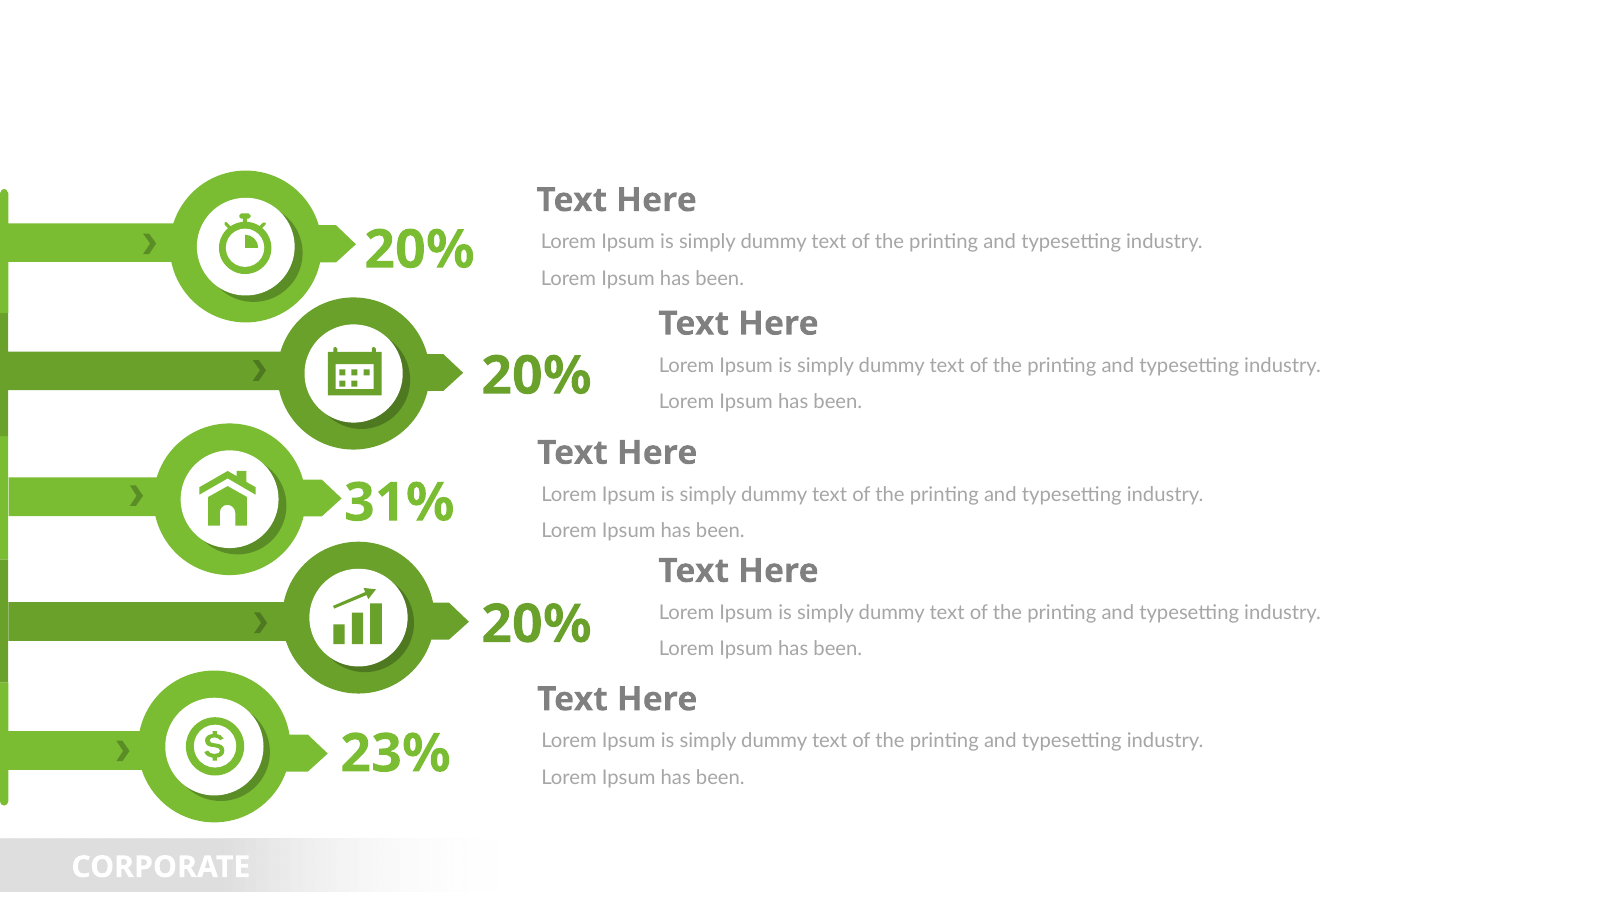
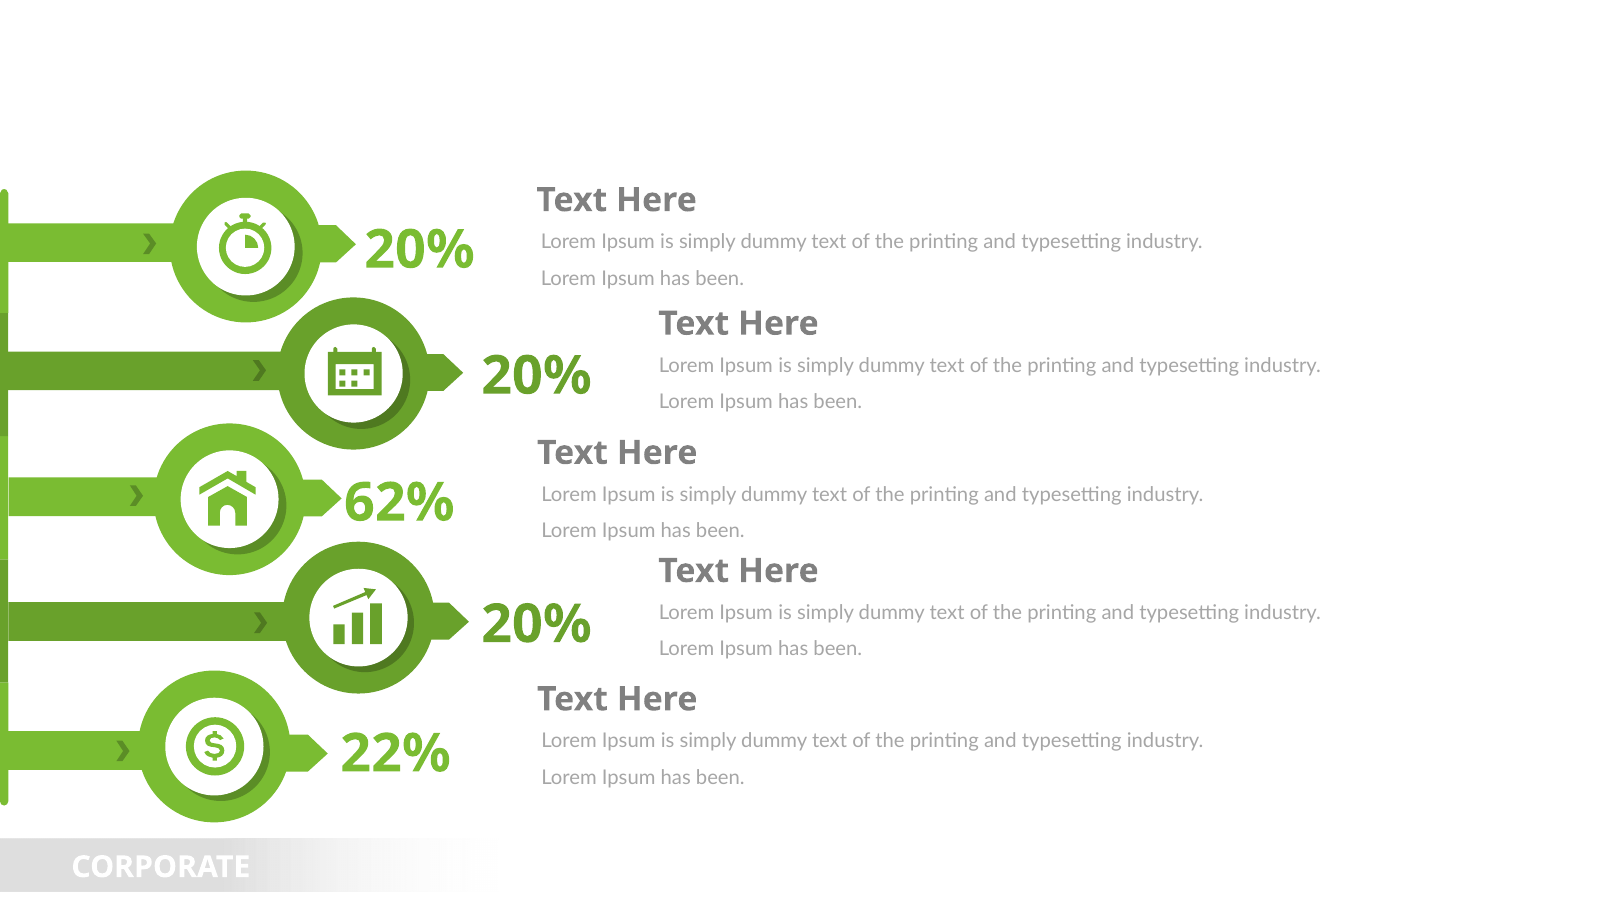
31%: 31% -> 62% (399, 503)
23%: 23% -> 22% (395, 754)
